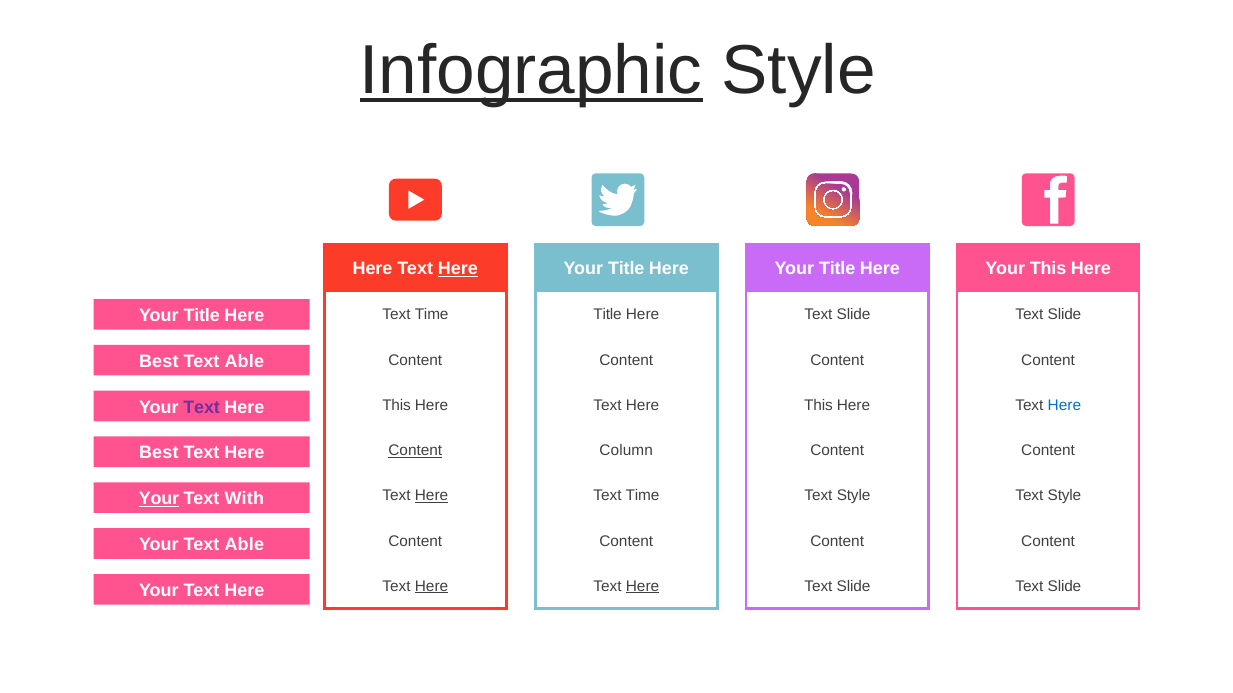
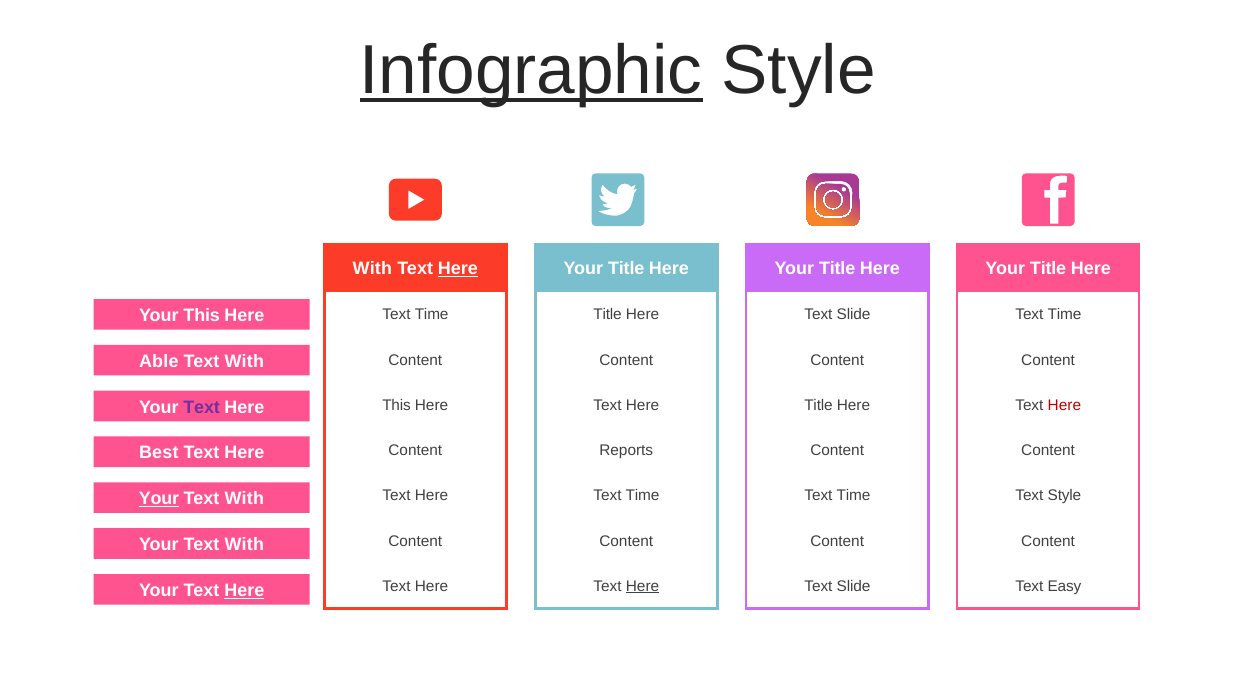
Here: Here -> With (372, 269)
This: This -> Title (1048, 269)
Title: Title -> This (202, 316)
Slide: Slide -> Time (1064, 315)
Best: Best -> Able (159, 362)
Able: Able -> With (244, 362)
This: This -> Title (818, 406)
Here colour: blue -> red (1064, 406)
Content underline: present -> none (415, 451)
Column: Column -> Reports (626, 451)
Here underline: present -> none (432, 496)
Style: Style -> Time (854, 496)
Able: Able -> With (244, 545)
Here underline: present -> none (432, 587)
Slide: Slide -> Easy (1064, 587)
Here underline: none -> present (244, 591)
